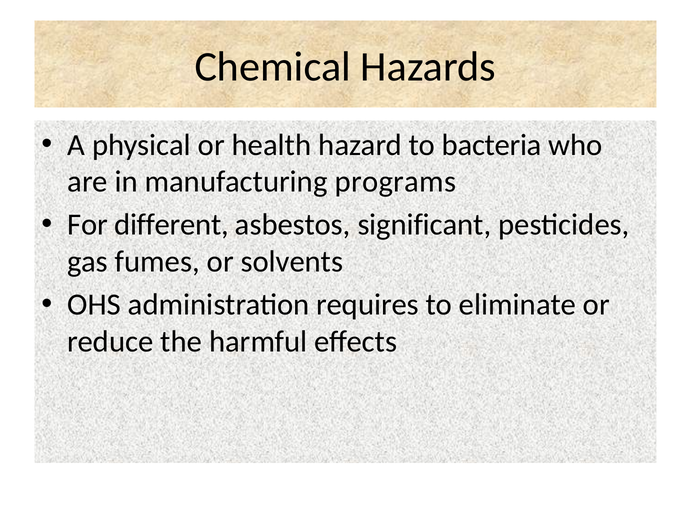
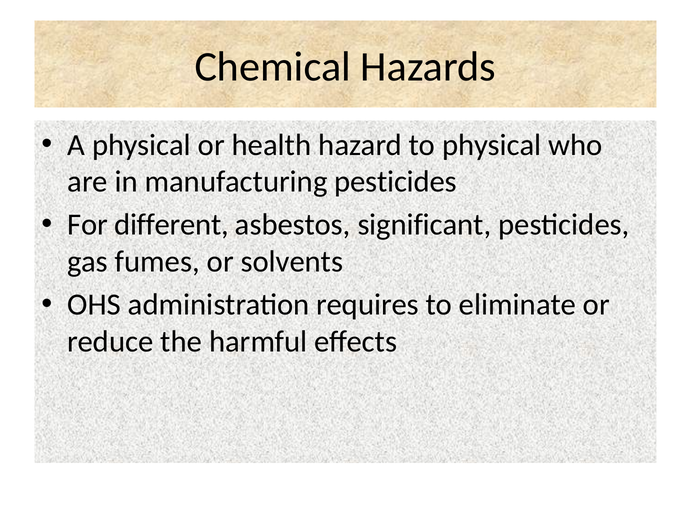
to bacteria: bacteria -> physical (492, 145)
manufacturing programs: programs -> pesticides (396, 182)
